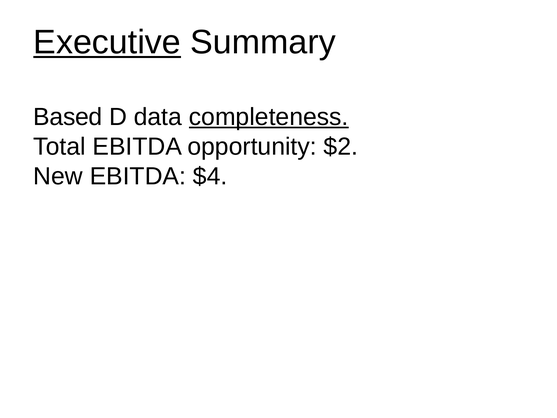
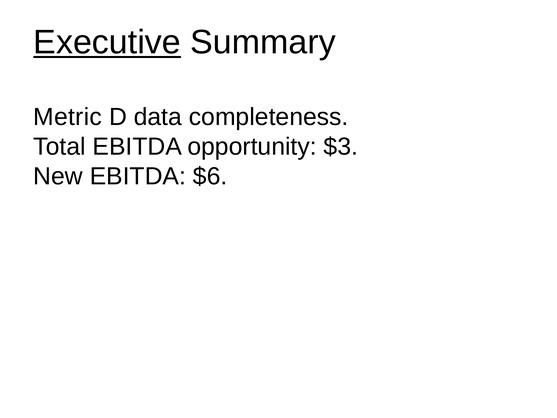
Based: Based -> Metric (68, 117)
completeness underline: present -> none (269, 117)
$2: $2 -> $3 (341, 147)
$4: $4 -> $6 (210, 176)
